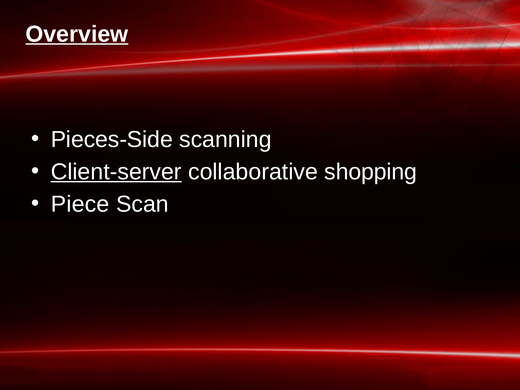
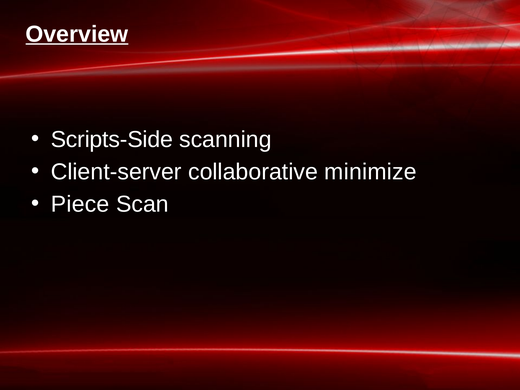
Pieces-Side: Pieces-Side -> Scripts-Side (112, 139)
Client-server underline: present -> none (116, 172)
shopping: shopping -> minimize (371, 172)
